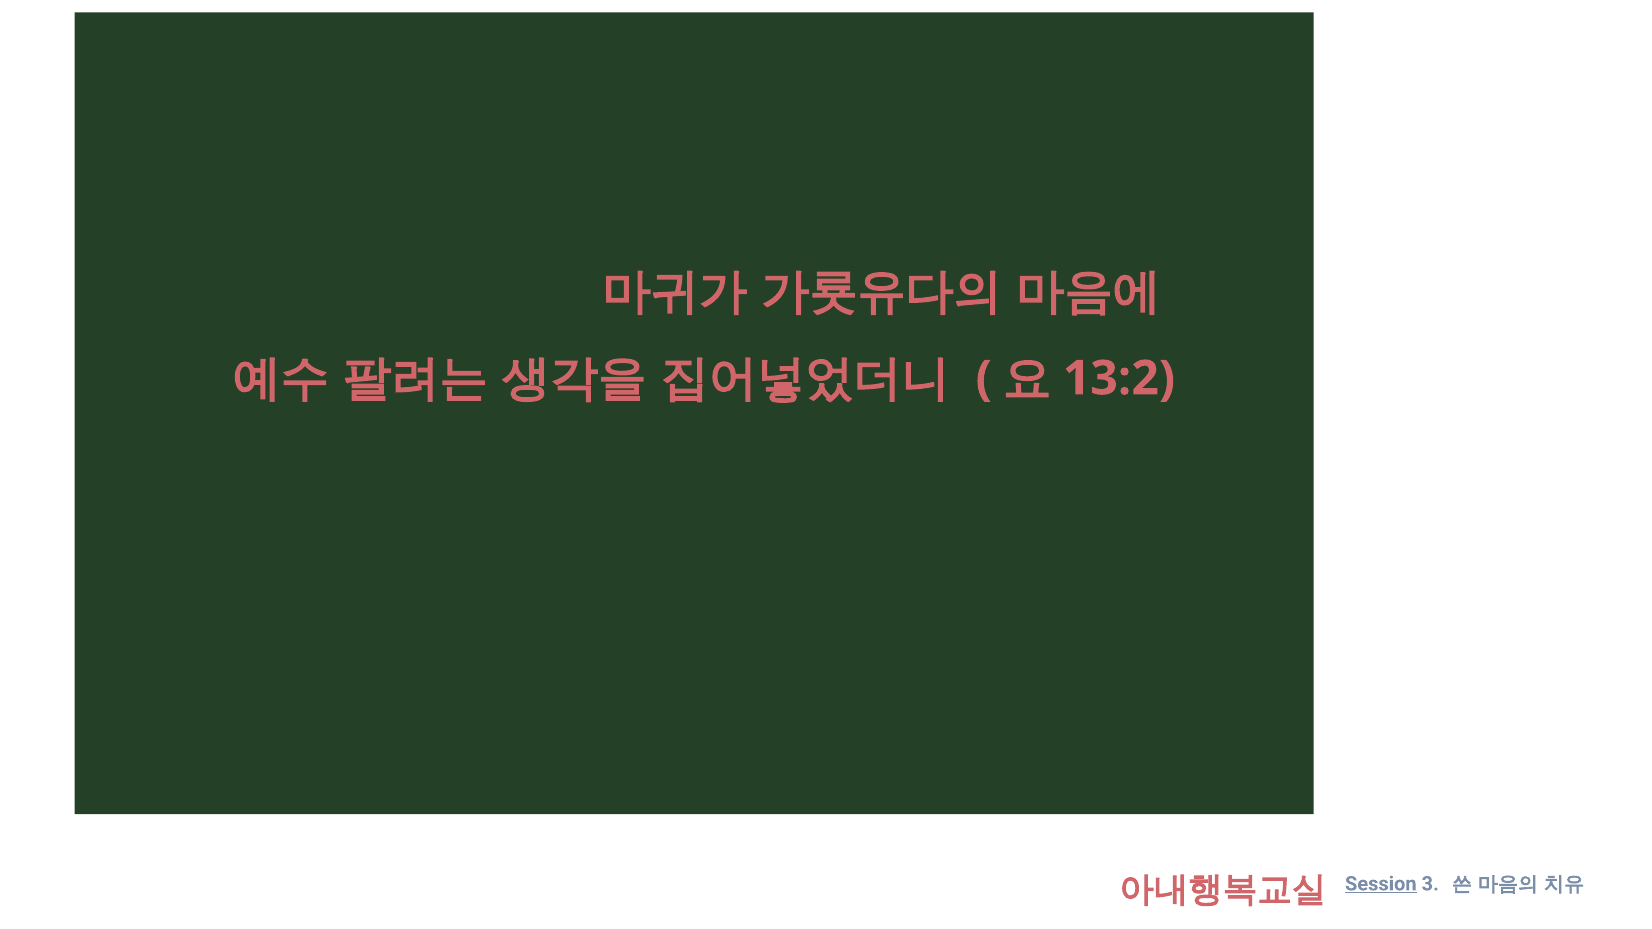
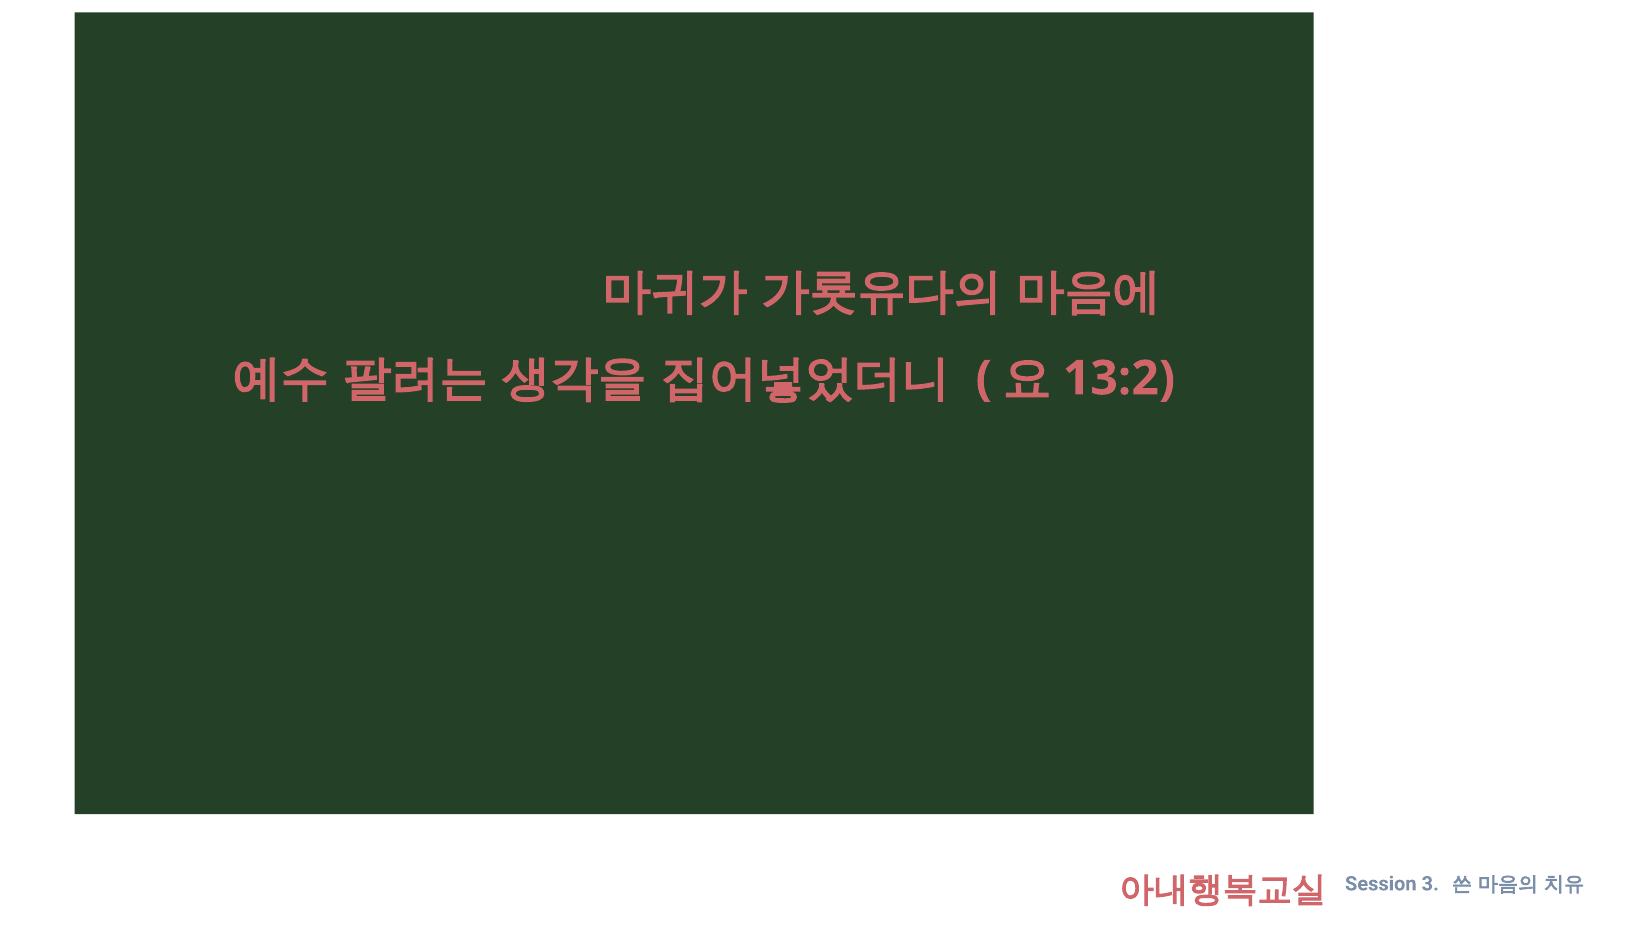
Session underline: present -> none (1381, 884)
